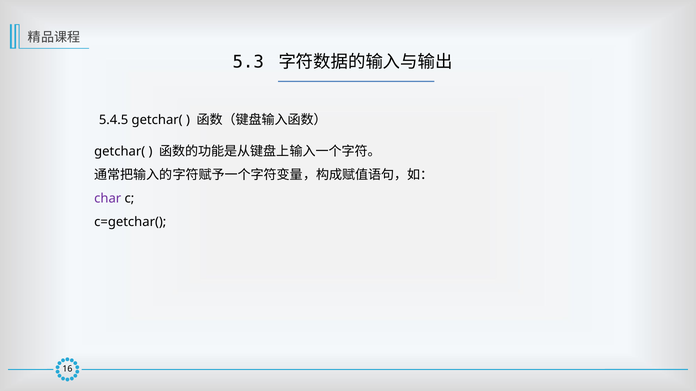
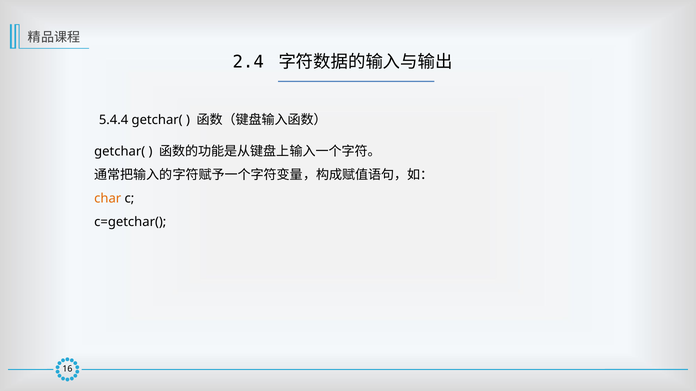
5.3: 5.3 -> 2.4 (248, 62)
5.4.5: 5.4.5 -> 5.4.4 (114, 120)
char colour: purple -> orange (108, 199)
